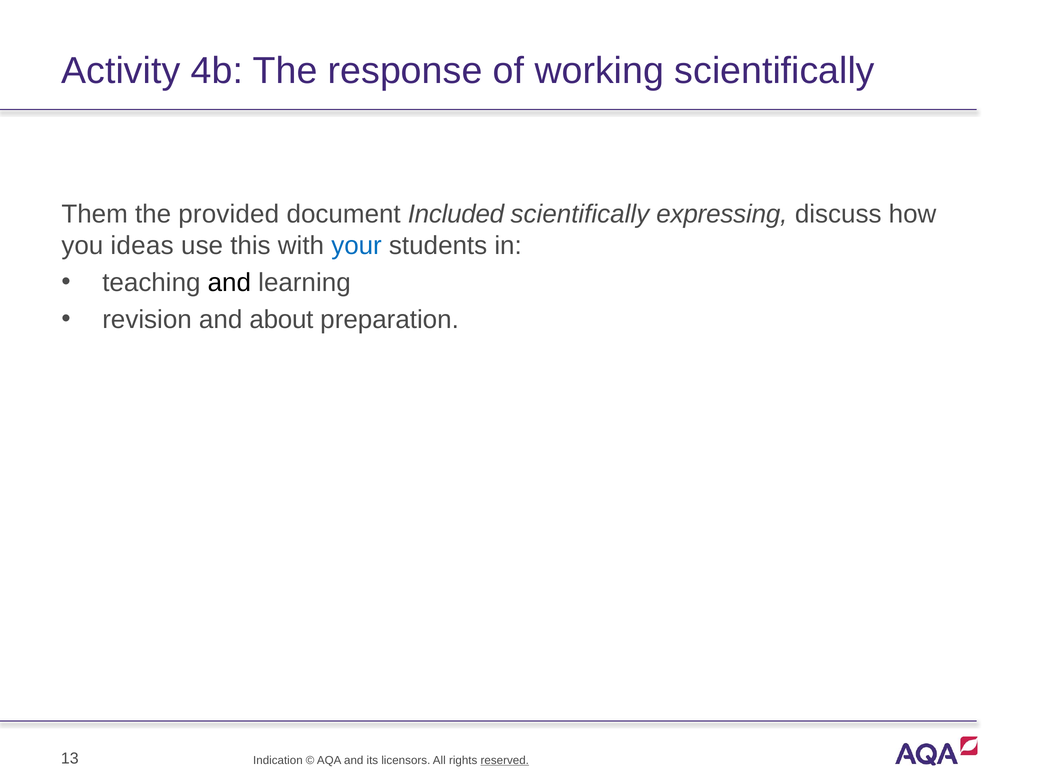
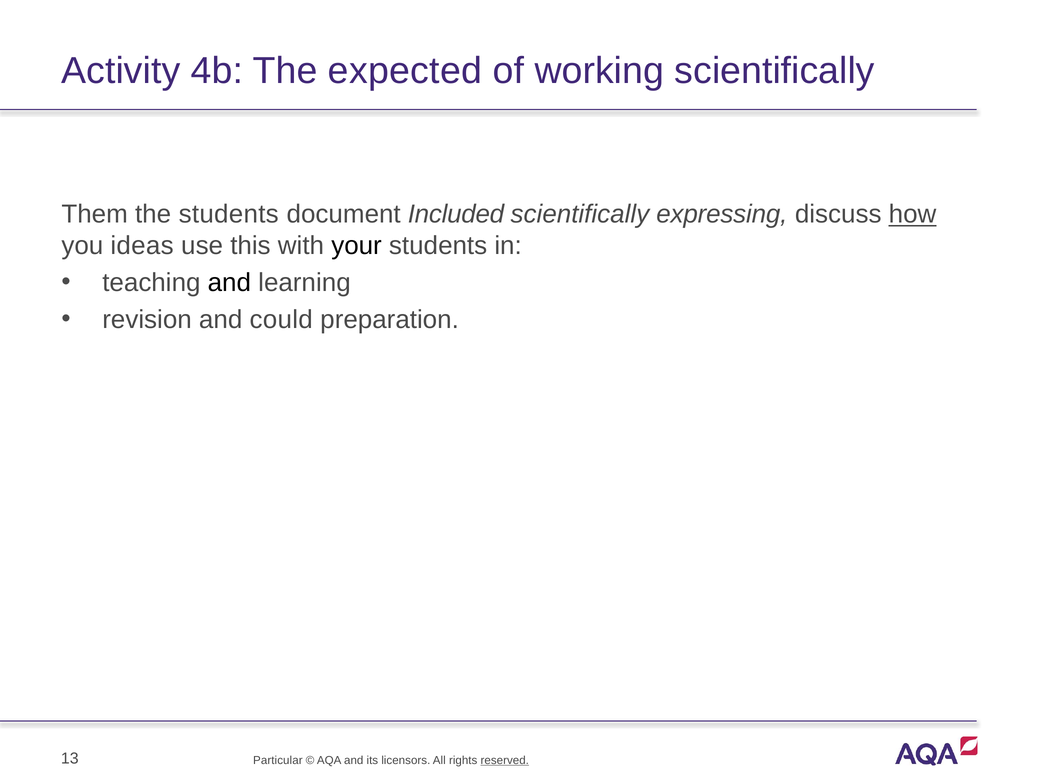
response: response -> expected (405, 71)
the provided: provided -> students (229, 214)
how underline: none -> present (913, 214)
your colour: blue -> black (357, 246)
about: about -> could (281, 320)
Indication: Indication -> Particular (278, 760)
